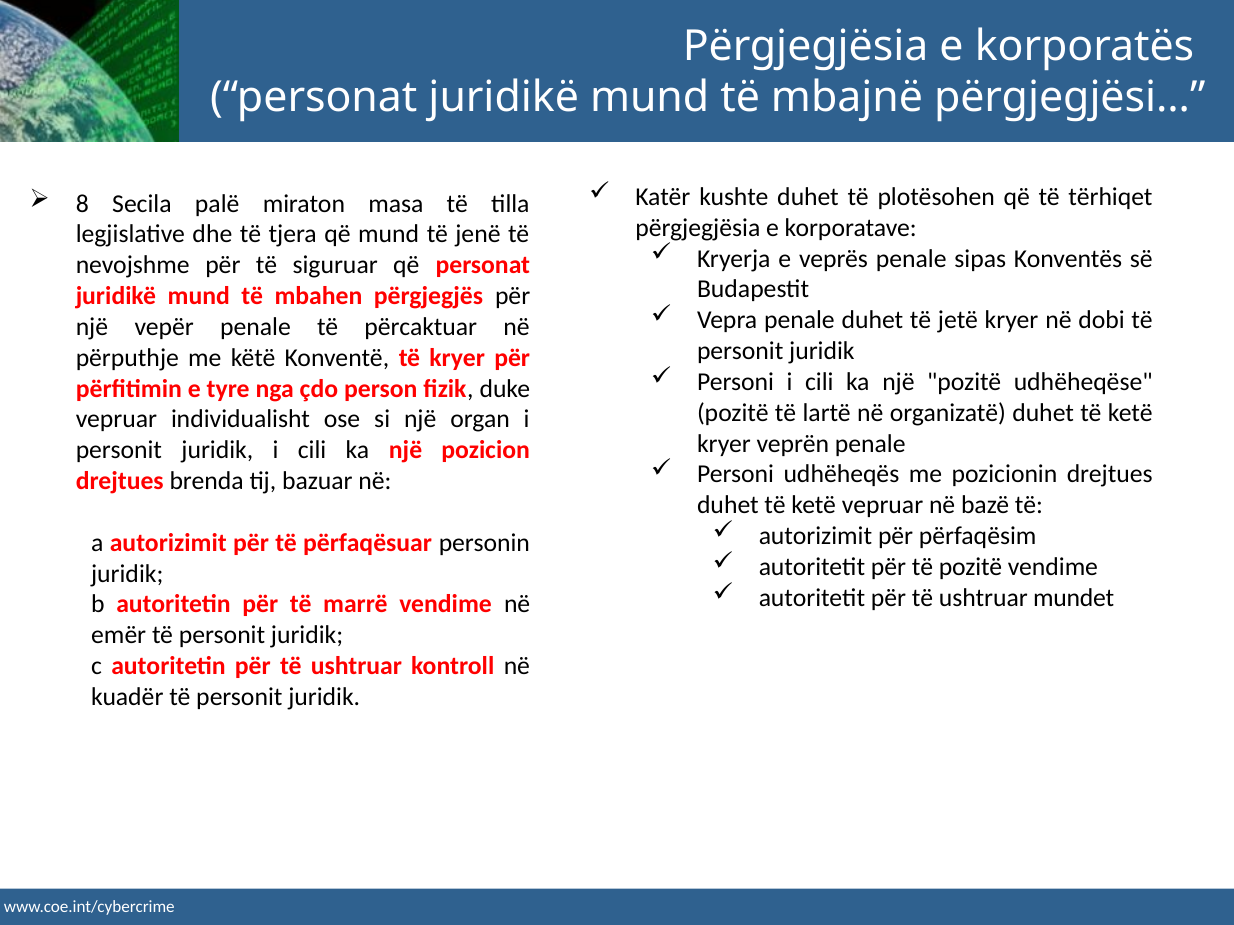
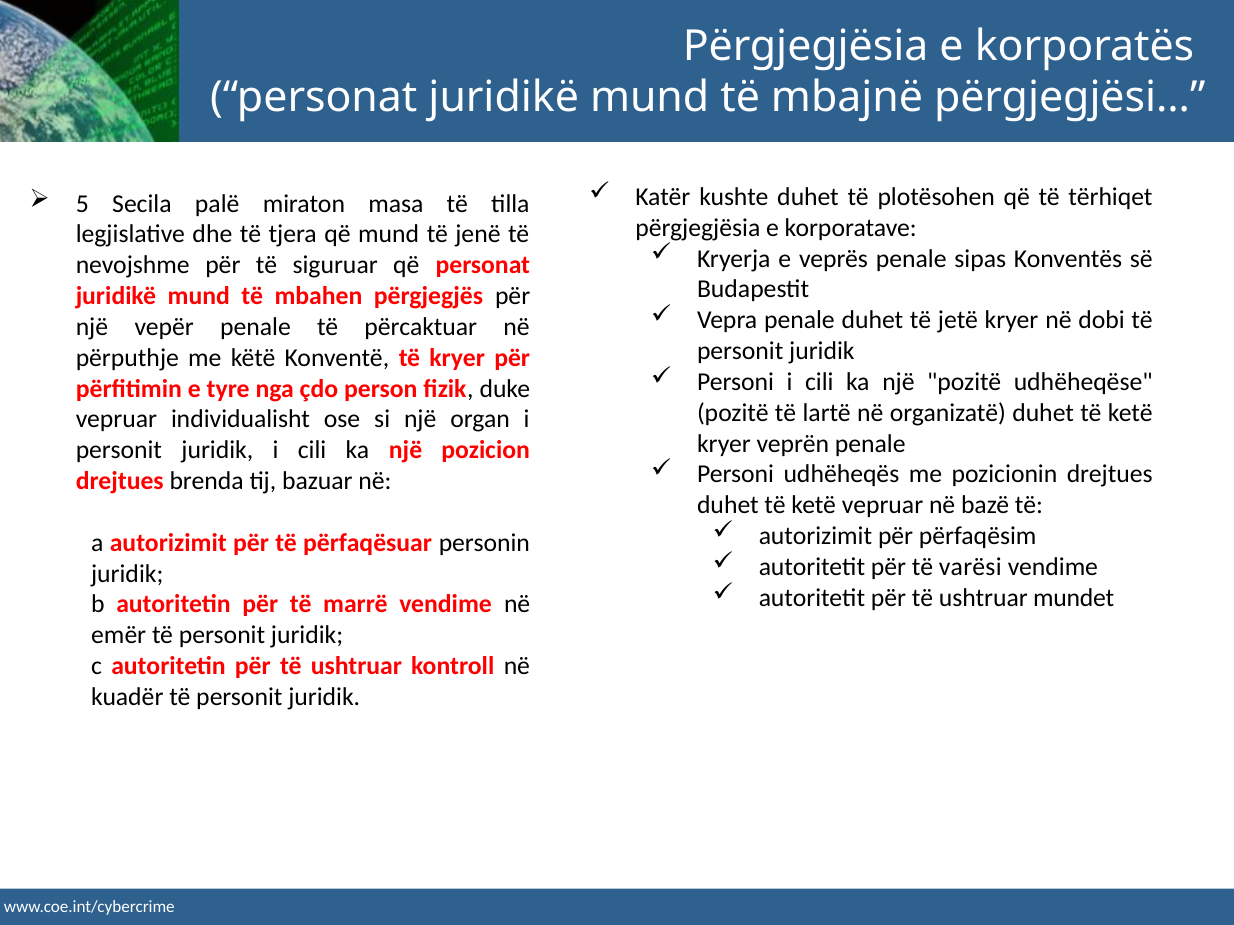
8: 8 -> 5 (82, 204)
të pozitë: pozitë -> varësi (970, 567)
